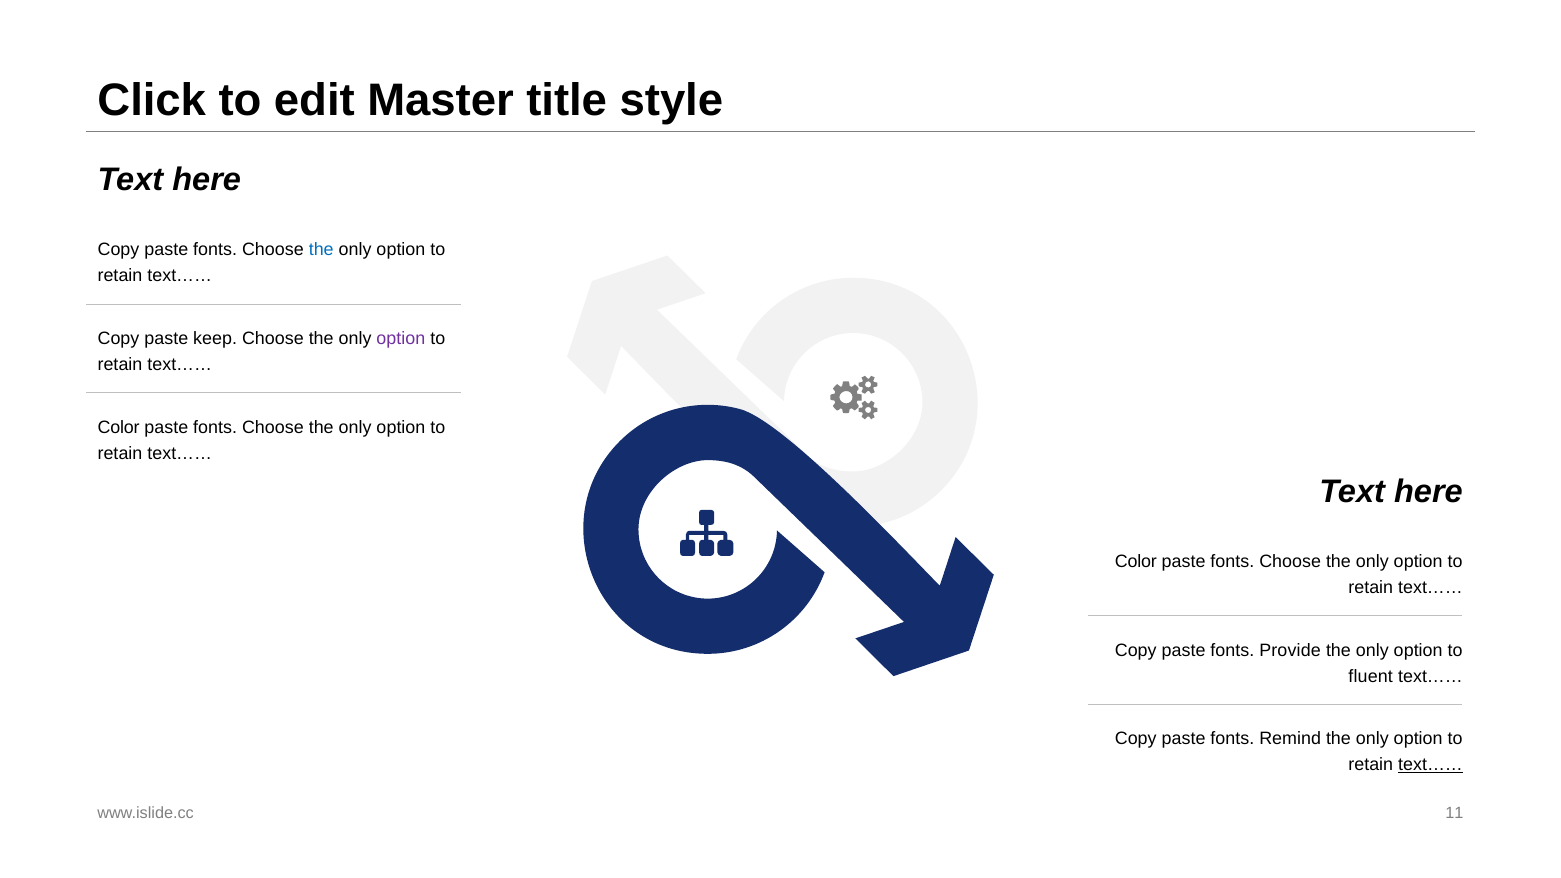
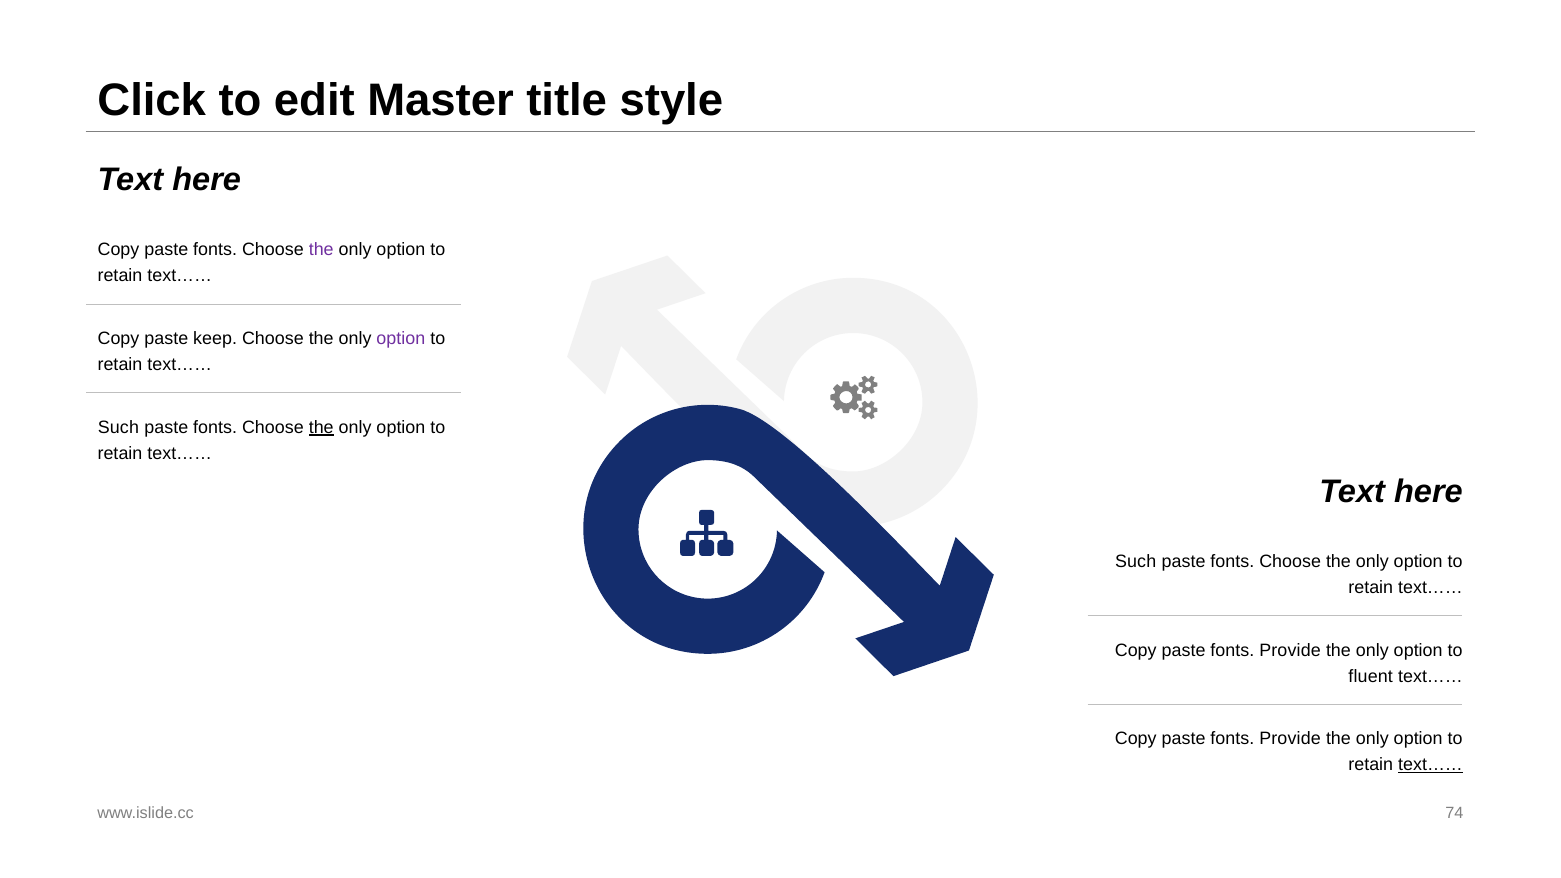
the colour: blue -> purple (321, 250)
Color: Color -> Such (118, 427)
the underline: none -> present (321, 427)
Color: Color -> Such (1136, 562)
Remind: Remind -> Provide (1290, 739)
11: 11 -> 74 (1454, 813)
